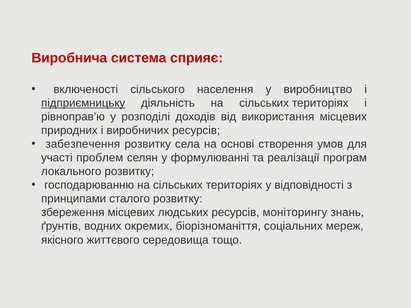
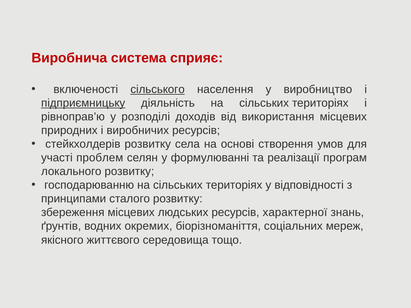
сільського underline: none -> present (158, 89)
забезпечення: забезпечення -> стейкхолдерів (83, 144)
моніторингу: моніторингу -> характерної (295, 213)
